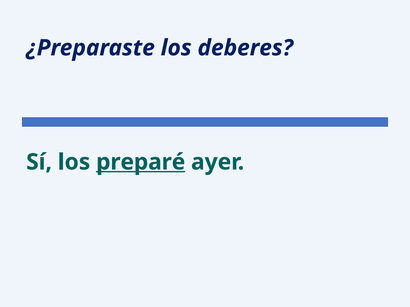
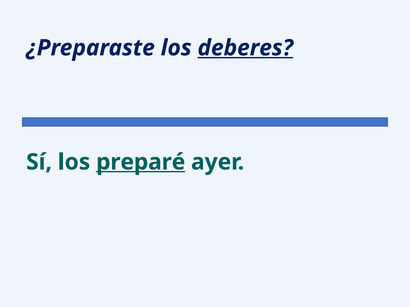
deberes underline: none -> present (245, 48)
